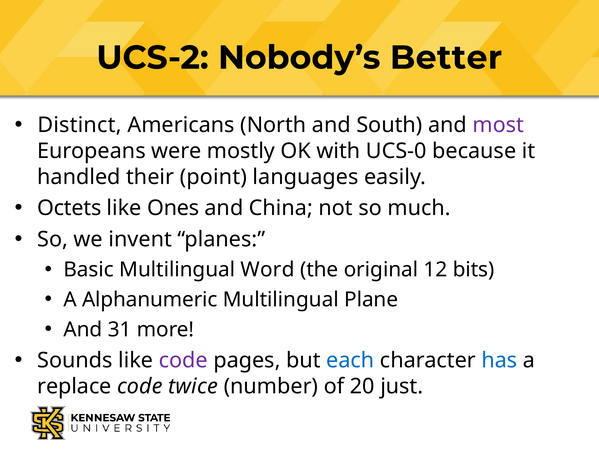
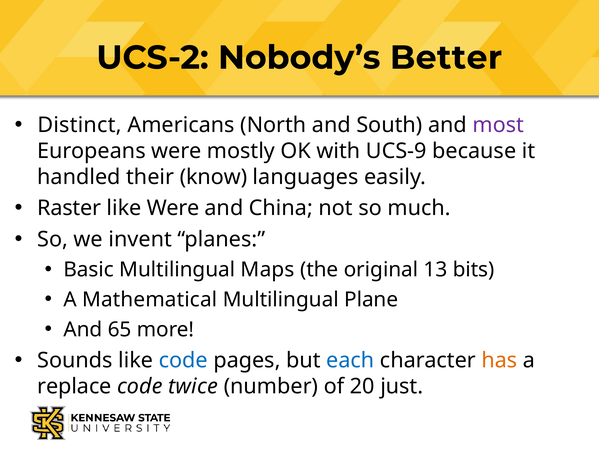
UCS-0: UCS-0 -> UCS-9 (396, 151)
point: point -> know (213, 177)
Octets: Octets -> Raster (69, 208)
like Ones: Ones -> Were (173, 208)
Word: Word -> Maps (268, 270)
12: 12 -> 13 (436, 270)
Alphanumeric: Alphanumeric -> Mathematical (150, 300)
31: 31 -> 65 (120, 330)
code colour: purple -> blue (183, 361)
has colour: blue -> orange (499, 361)
